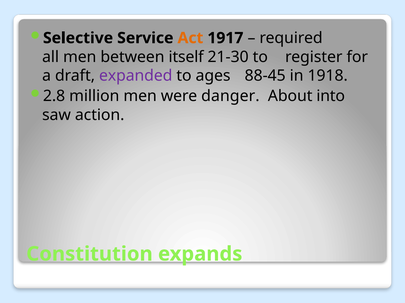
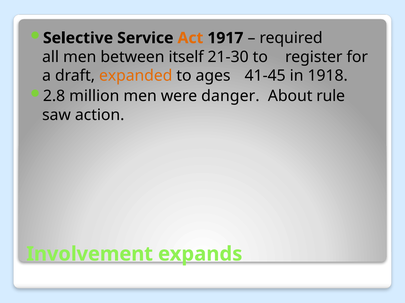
expanded colour: purple -> orange (136, 76)
88-45: 88-45 -> 41-45 (265, 76)
into: into -> rule (331, 96)
Constitution: Constitution -> Involvement (90, 255)
